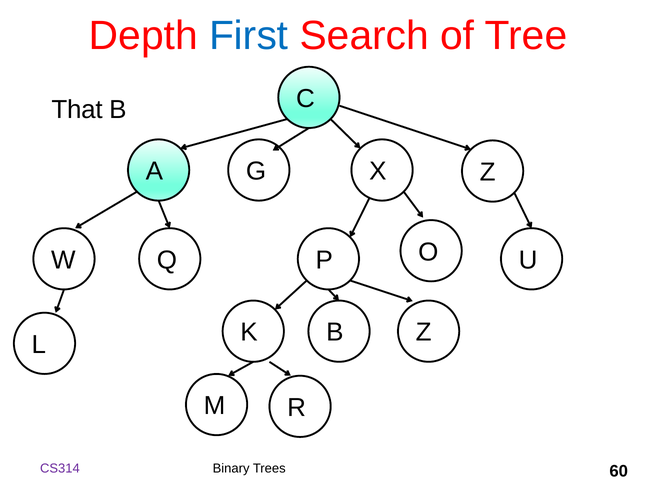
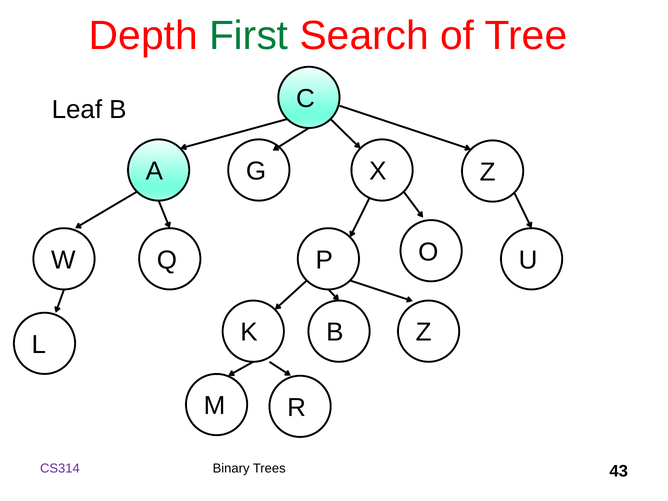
First colour: blue -> green (249, 36)
That: That -> Leaf (77, 110)
60: 60 -> 43 (619, 471)
